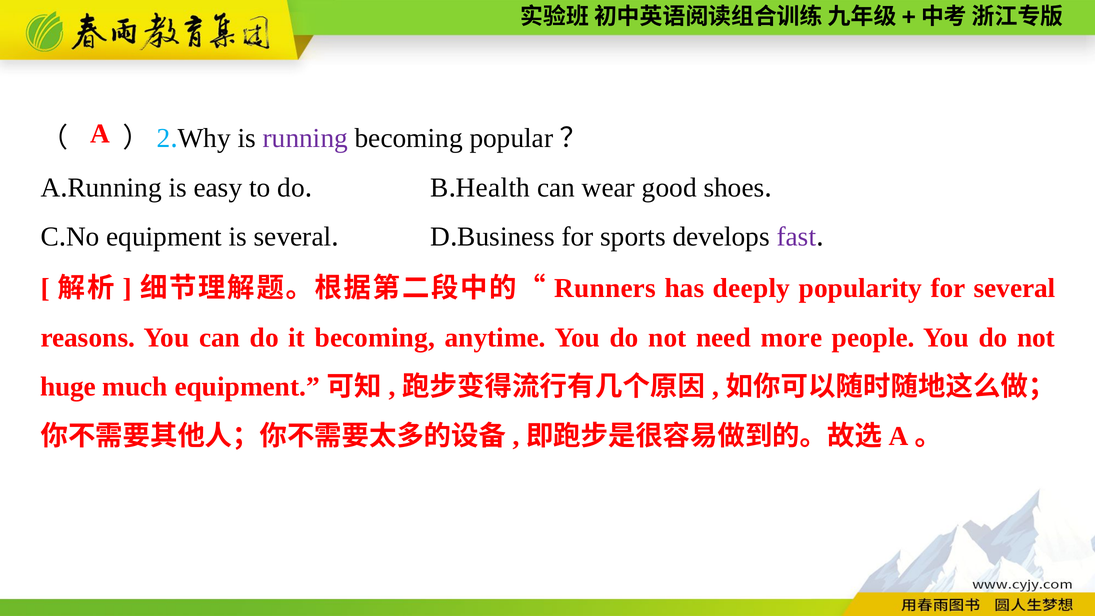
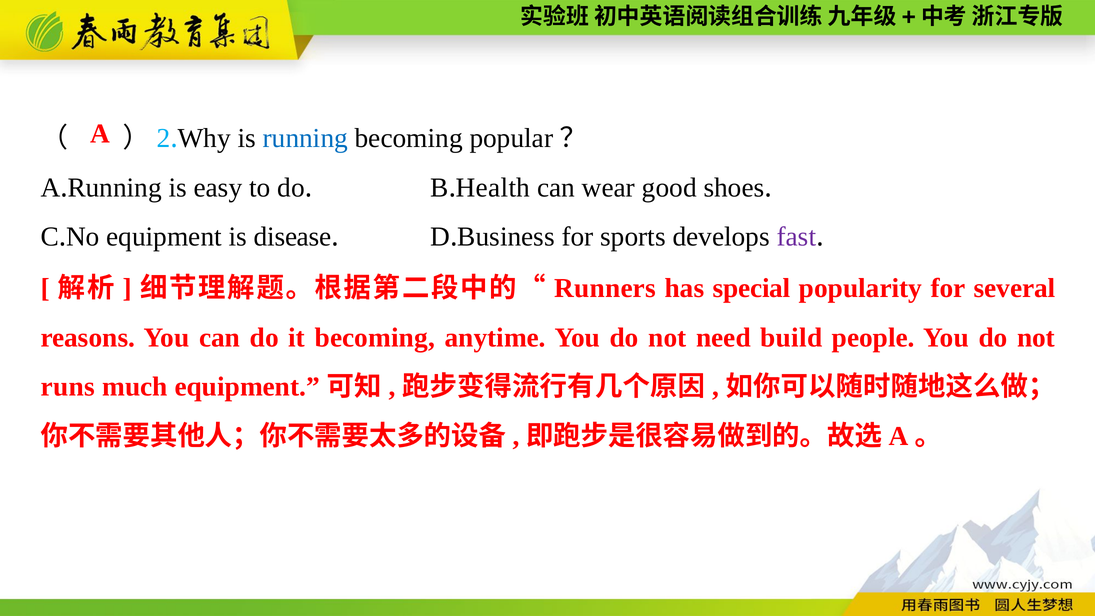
running colour: purple -> blue (305, 138)
is several: several -> disease (293, 237)
deeply: deeply -> special (752, 288)
more: more -> build (791, 338)
huge: huge -> runs (68, 387)
